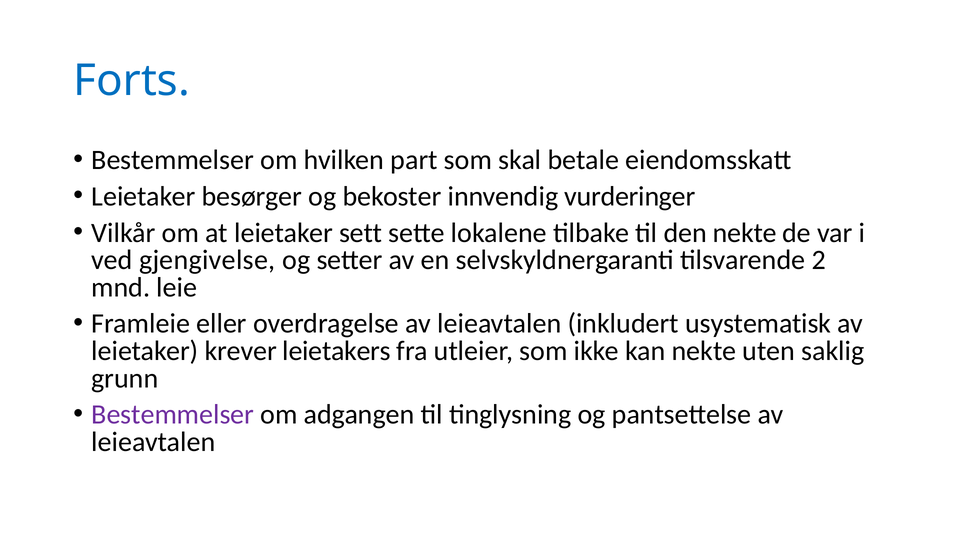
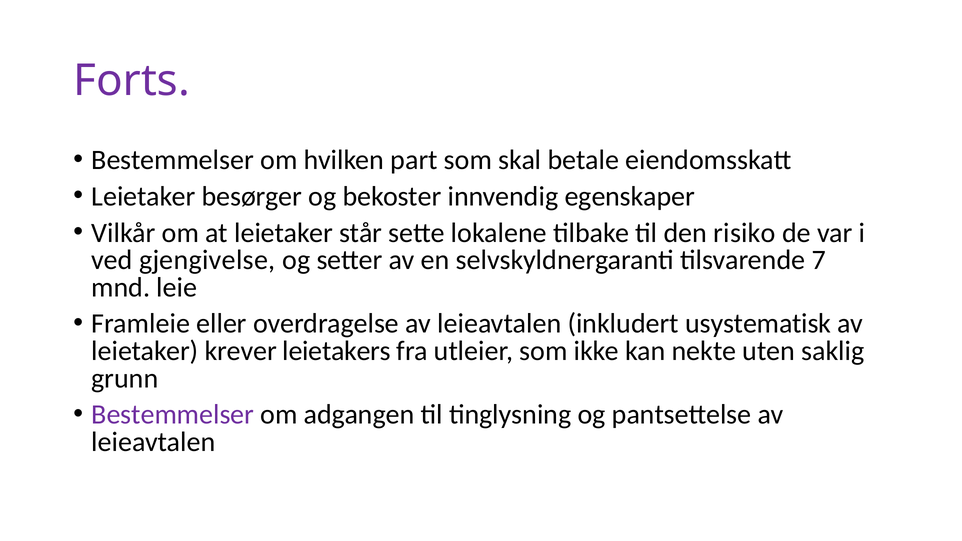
Forts colour: blue -> purple (132, 81)
vurderinger: vurderinger -> egenskaper (630, 197)
sett: sett -> står (361, 233)
den nekte: nekte -> risiko (744, 233)
2: 2 -> 7 (819, 260)
